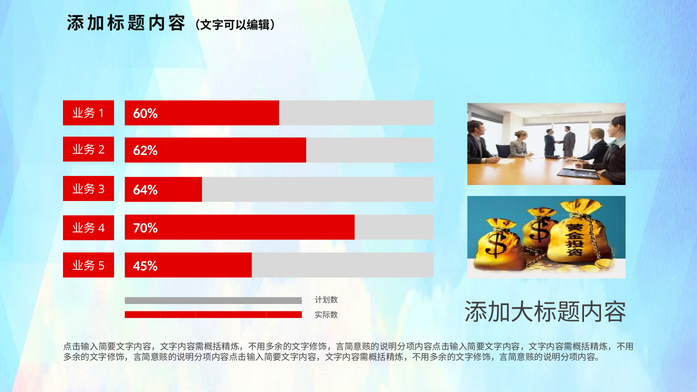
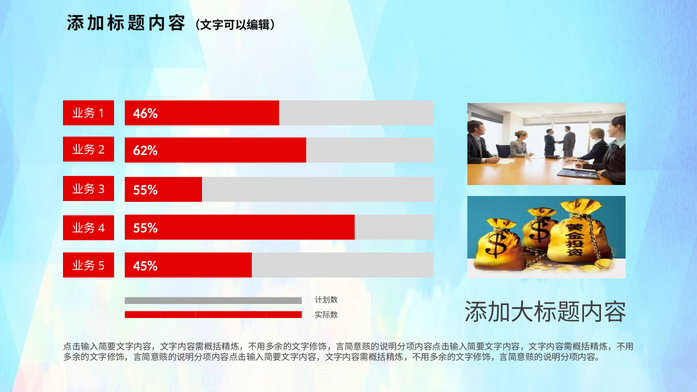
60%: 60% -> 46% (145, 114)
64%: 64% -> 55% (145, 190)
70%: 70% -> 55% (145, 228)
